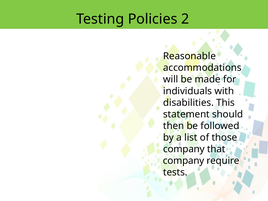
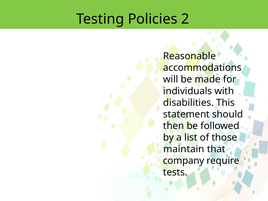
company: company -> maintain (184, 149)
